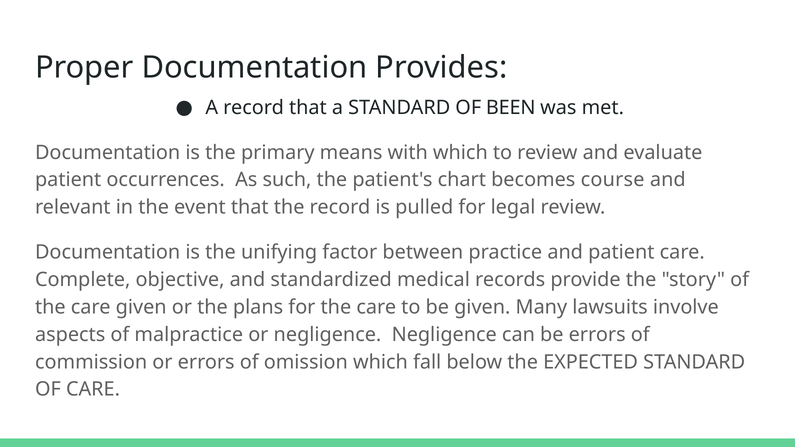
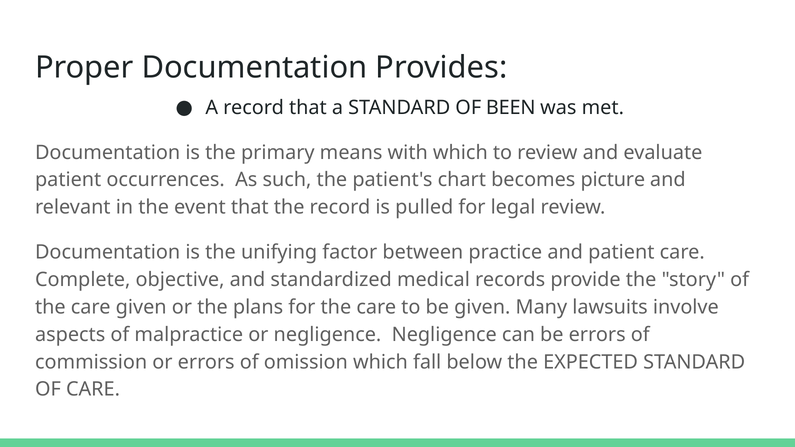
course: course -> picture (613, 180)
